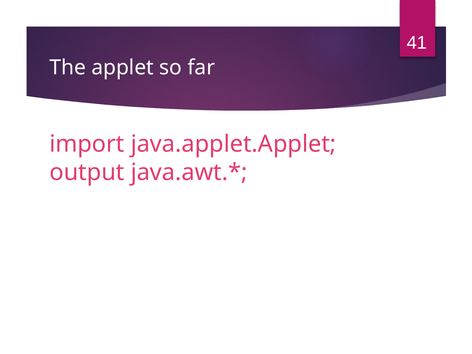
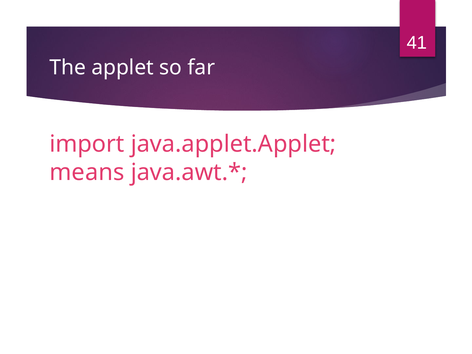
output: output -> means (87, 172)
